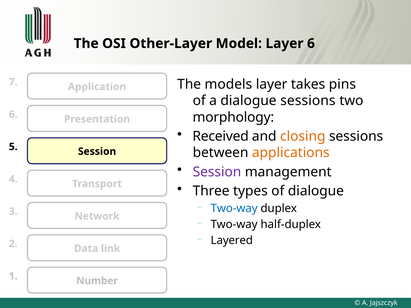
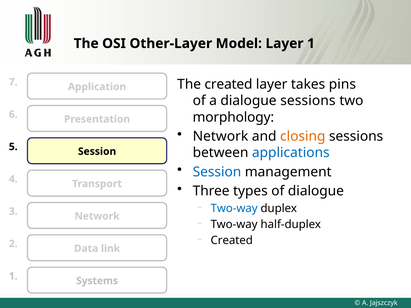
Layer 6: 6 -> 1 (311, 44)
The models: models -> created (228, 84)
Received: Received -> Network (220, 136)
applications colour: orange -> blue (291, 153)
Session colour: purple -> blue (217, 172)
Layered: Layered -> Created (232, 240)
Number: Number -> Systems (97, 281)
